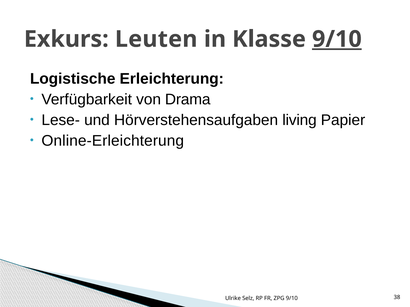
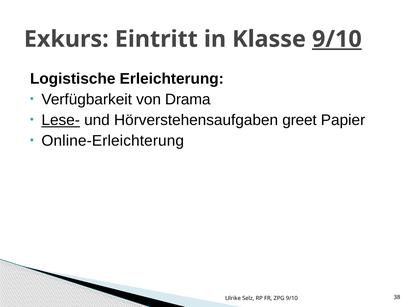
Leuten: Leuten -> Eintritt (156, 39)
Lese- underline: none -> present (61, 120)
living: living -> greet (300, 120)
